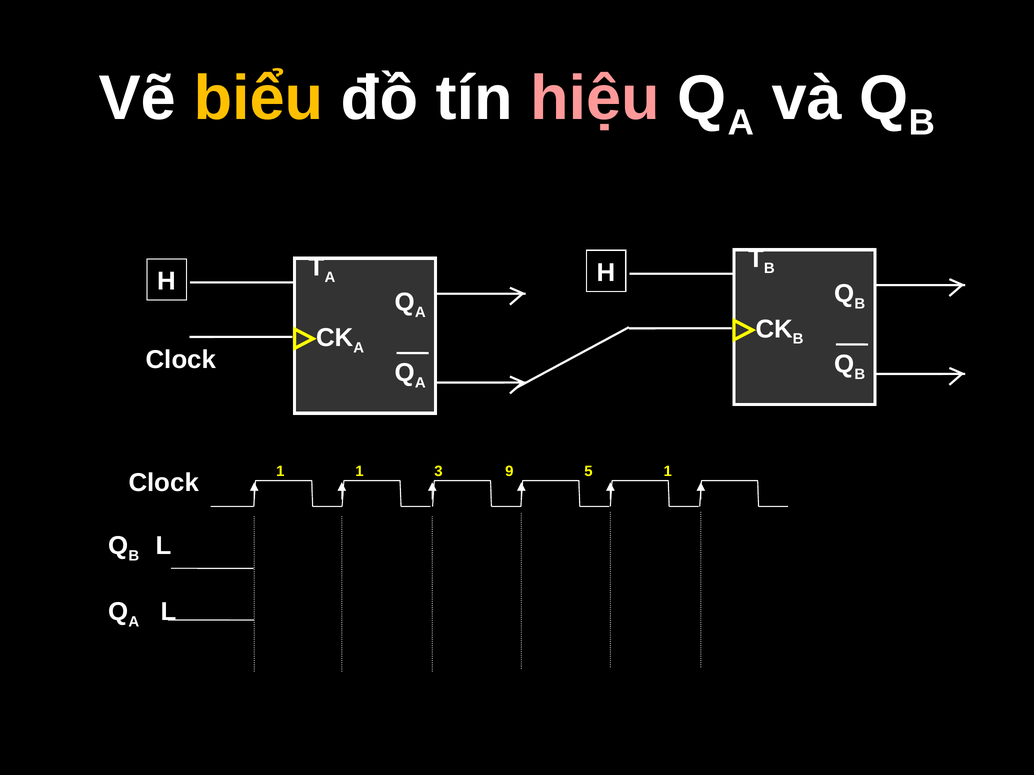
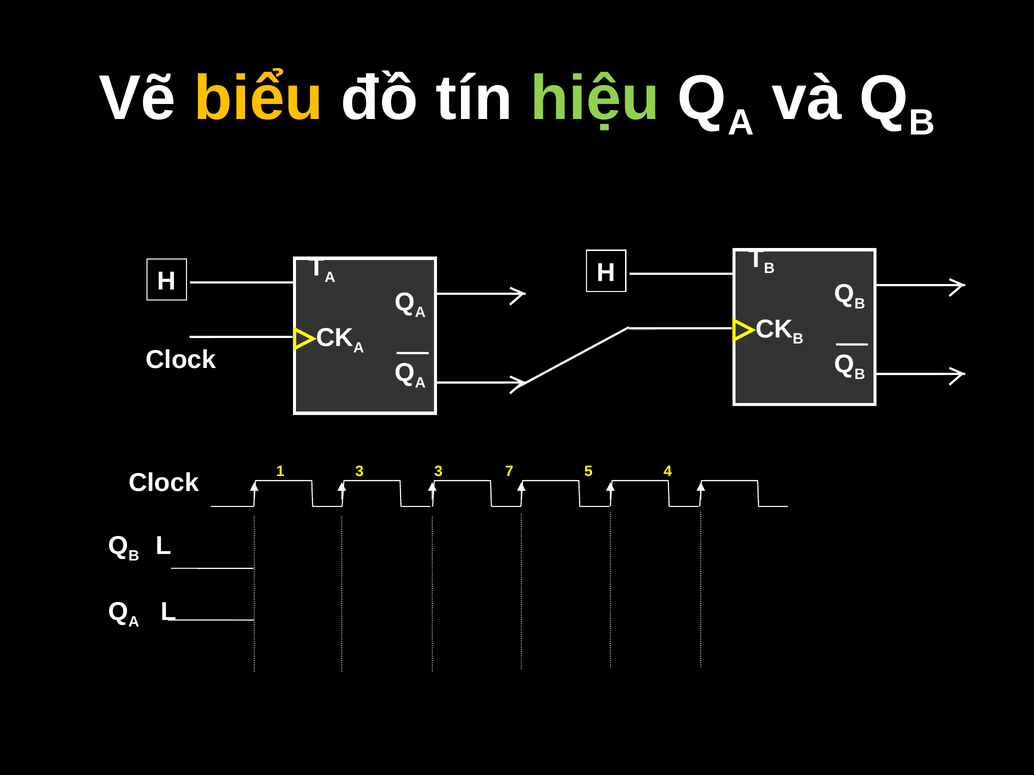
hiệu colour: pink -> light green (595, 98)
1 1: 1 -> 3 (359, 472)
9: 9 -> 7 (509, 472)
5 1: 1 -> 4 (668, 472)
